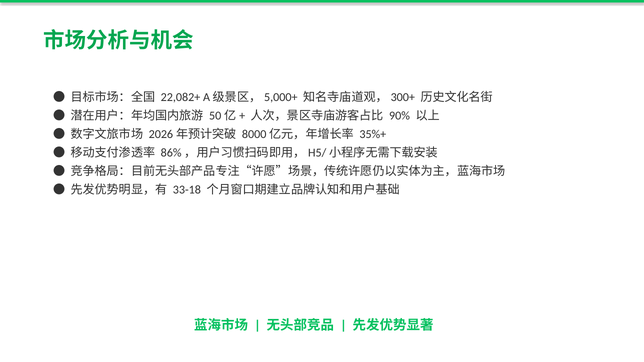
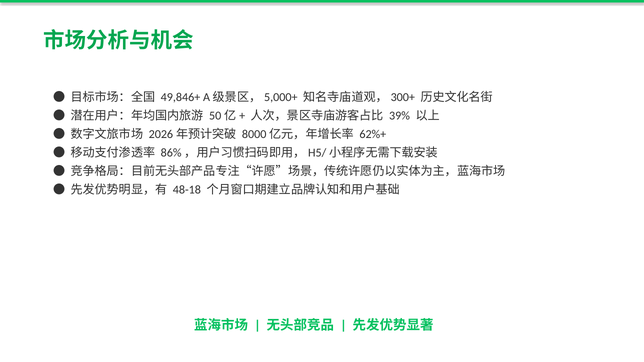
22,082+: 22,082+ -> 49,846+ (181, 97)
90%: 90% -> 39% (400, 116)
35%+: 35%+ -> 62%+ (373, 134)
33-18: 33-18 -> 48-18 (187, 190)
